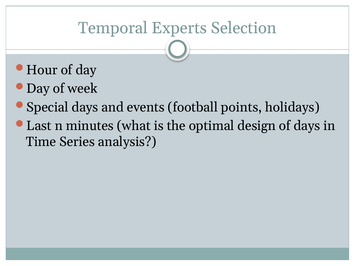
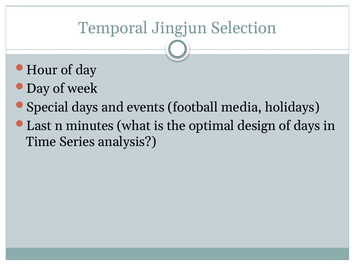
Experts: Experts -> Jingjun (179, 28)
points: points -> media (241, 107)
